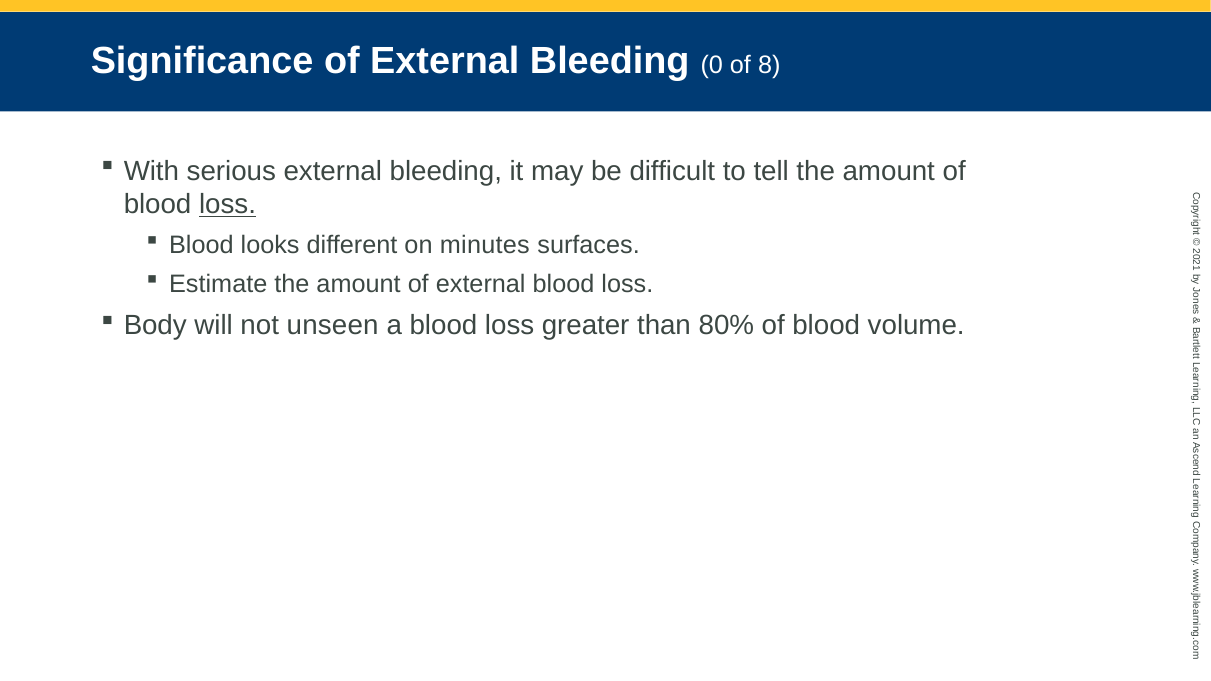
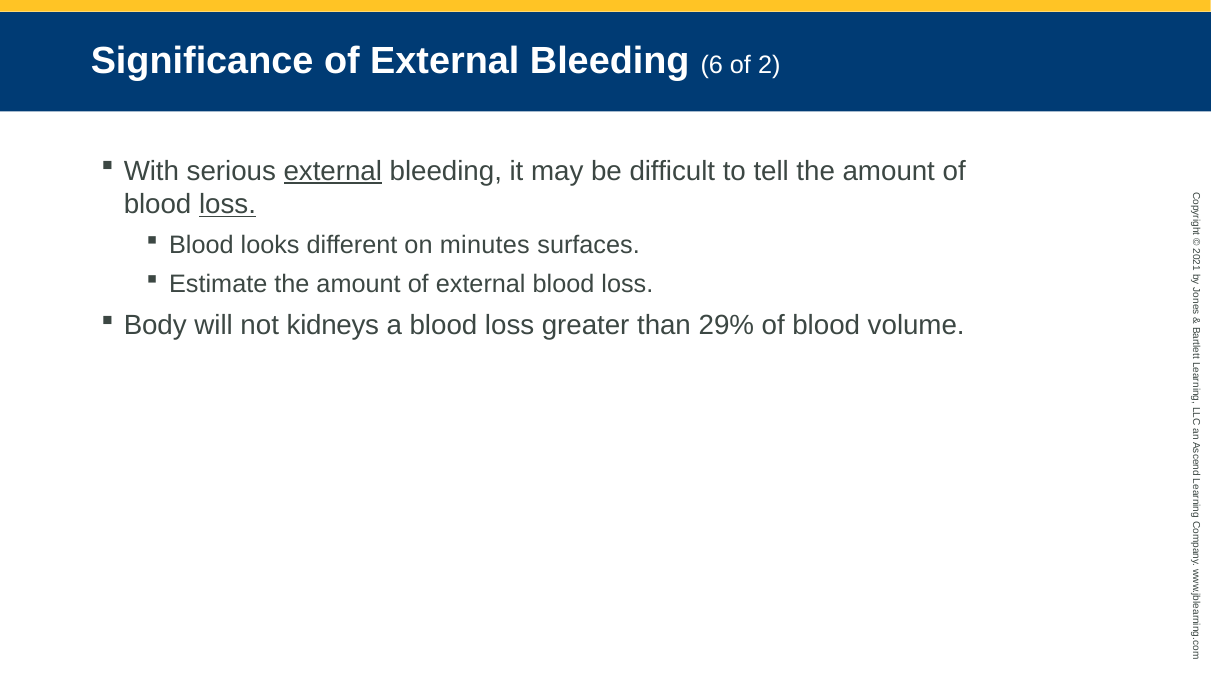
Bleeding 0: 0 -> 6 (712, 65)
of 8: 8 -> 2 (769, 65)
external underline: none -> present (333, 171)
unseen: unseen -> kidneys (333, 326)
80%: 80% -> 29% (726, 326)
